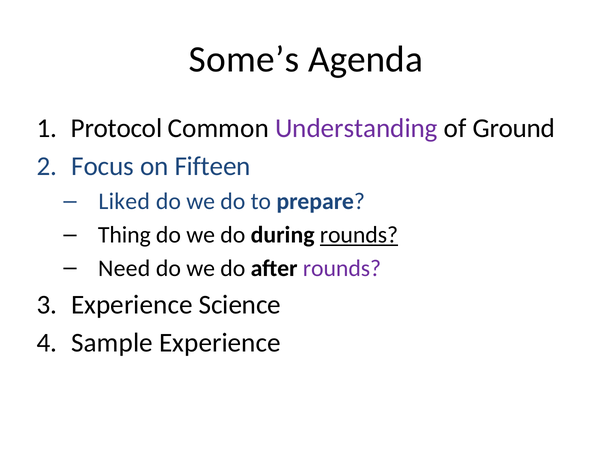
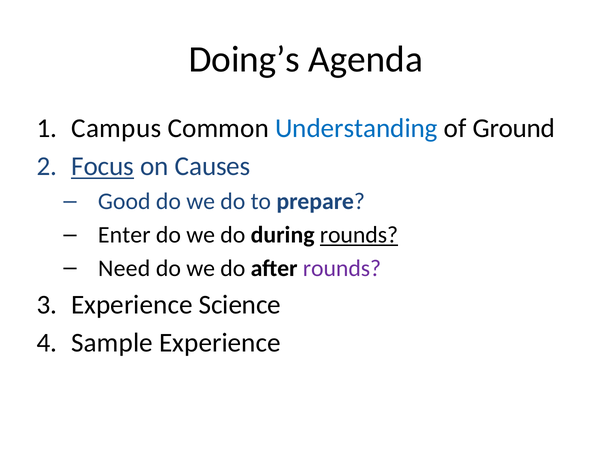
Some’s: Some’s -> Doing’s (244, 59)
Protocol: Protocol -> Campus (116, 128)
Understanding colour: purple -> blue (356, 128)
Focus underline: none -> present (103, 166)
Fifteen: Fifteen -> Causes (213, 166)
Liked: Liked -> Good (124, 202)
Thing: Thing -> Enter (124, 235)
